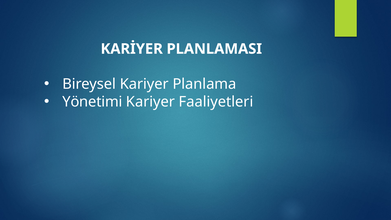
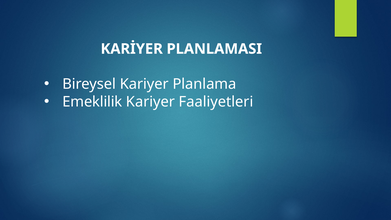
Yönetimi: Yönetimi -> Emeklilik (92, 102)
